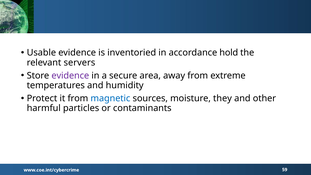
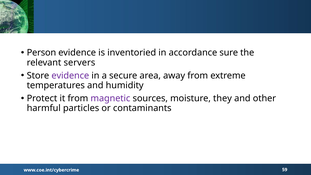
Usable: Usable -> Person (41, 53)
hold: hold -> sure (229, 53)
magnetic colour: blue -> purple (110, 98)
